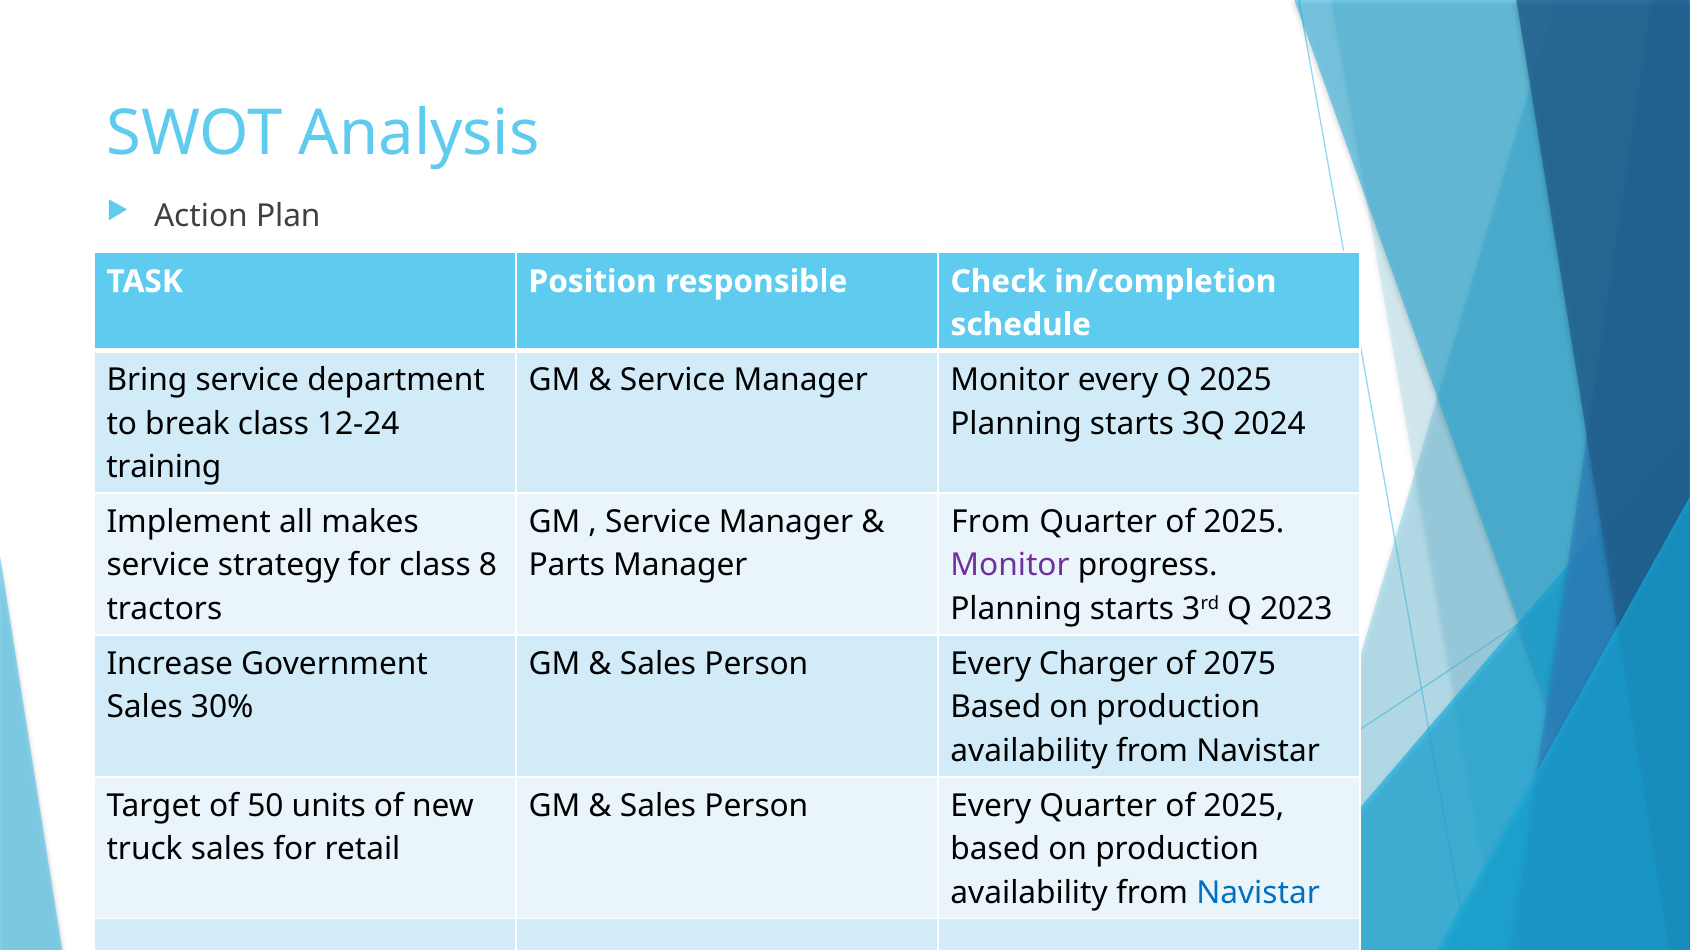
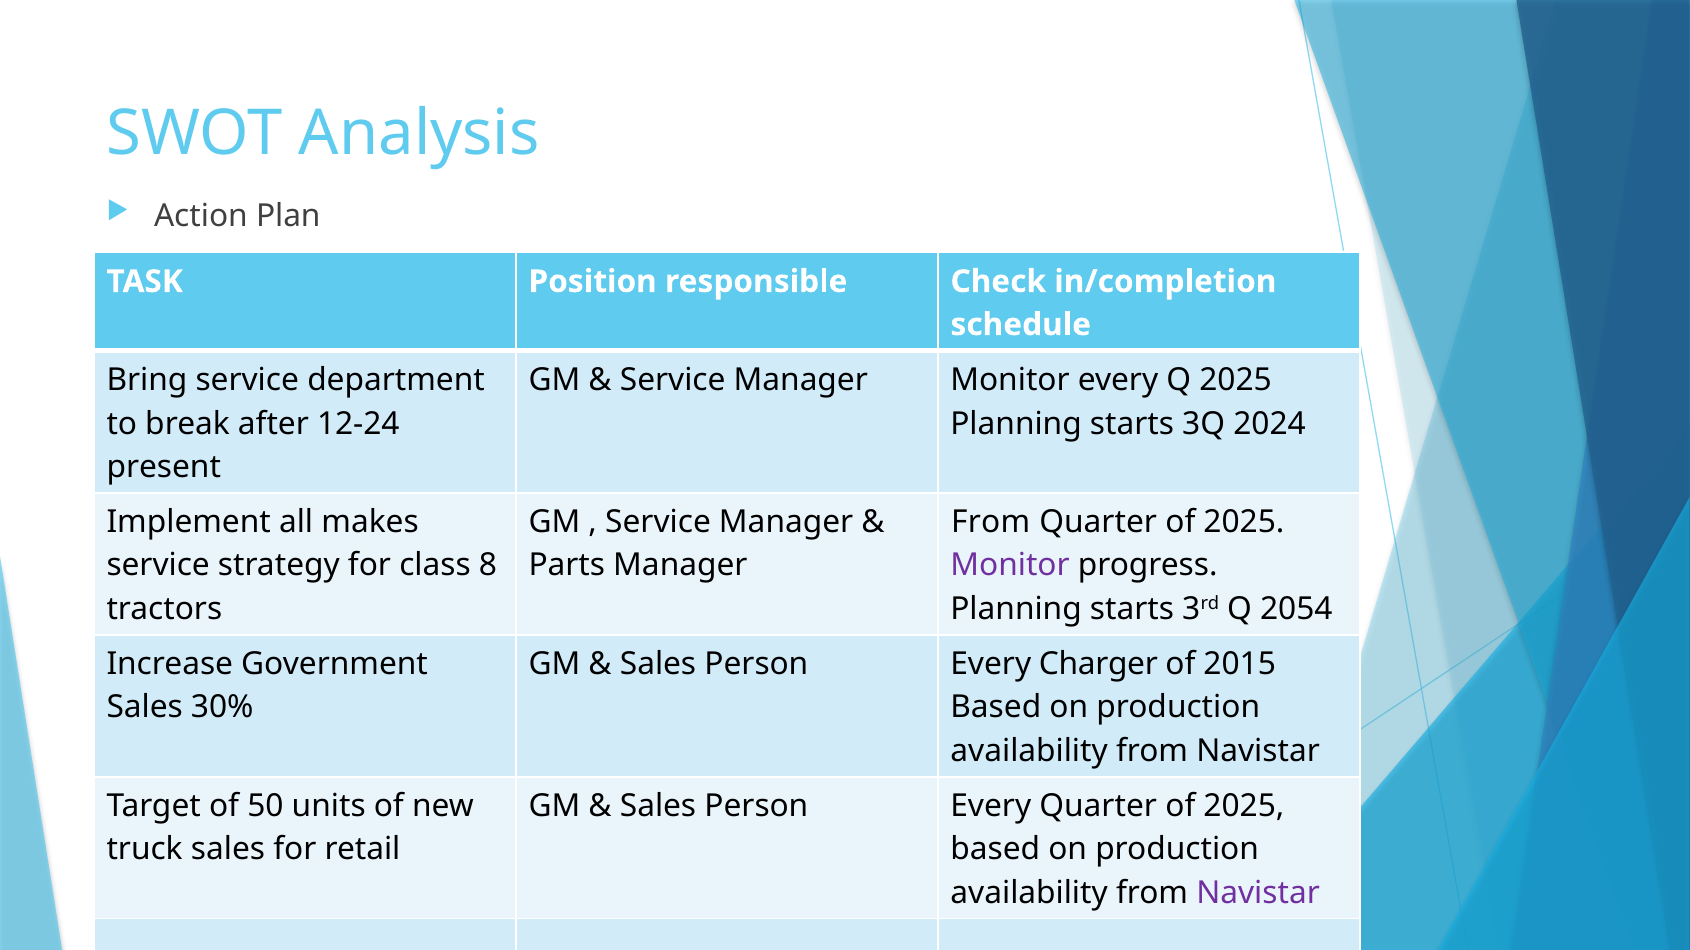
break class: class -> after (273, 424)
training: training -> present (164, 467)
2023: 2023 -> 2054 (1296, 609)
2075: 2075 -> 2015 (1240, 665)
Navistar colour: blue -> purple (1258, 893)
